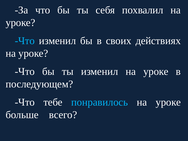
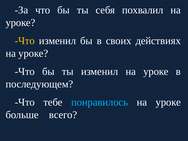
Что colour: light blue -> yellow (25, 41)
